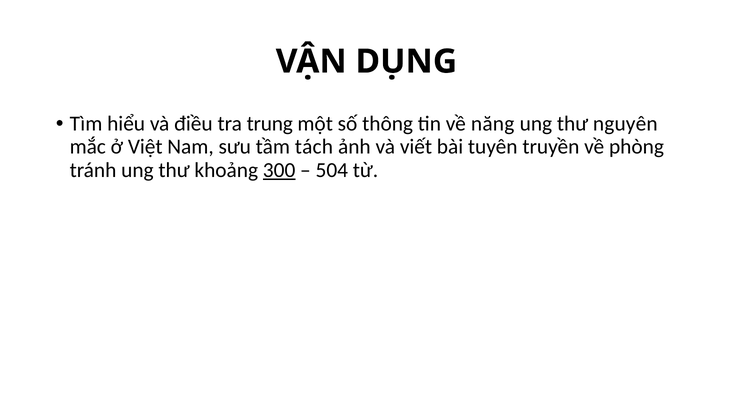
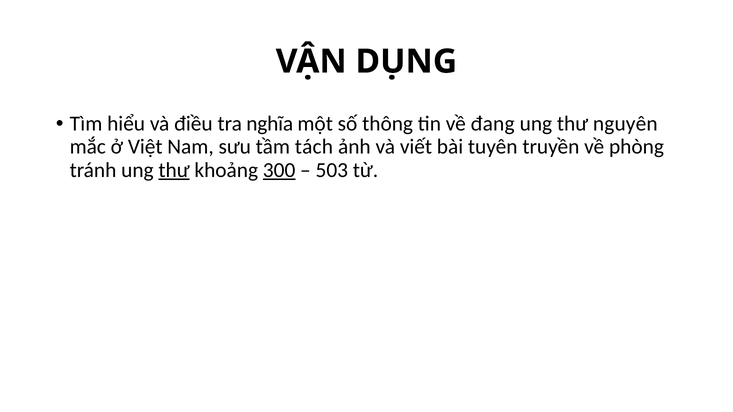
trung: trung -> nghĩa (270, 124)
năng: năng -> đang (493, 124)
thư underline: none -> present (174, 170)
504: 504 -> 503 (332, 170)
